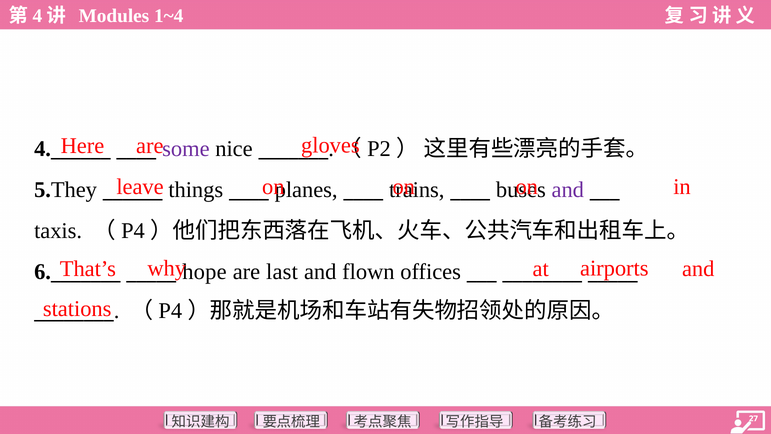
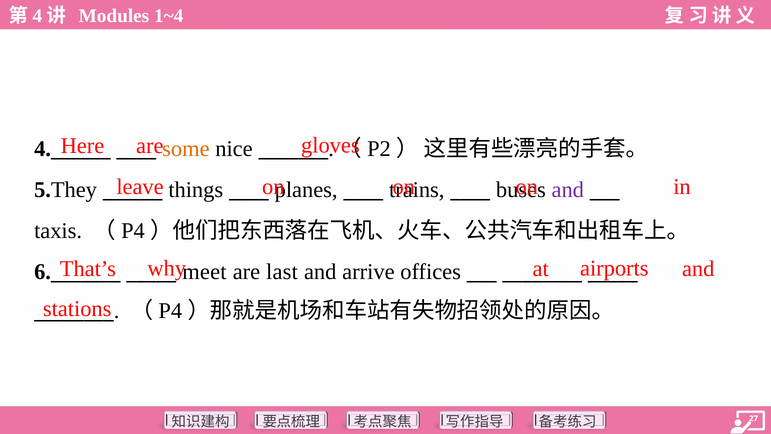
some colour: purple -> orange (186, 149)
hope: hope -> meet (204, 271)
flown: flown -> arrive (368, 271)
